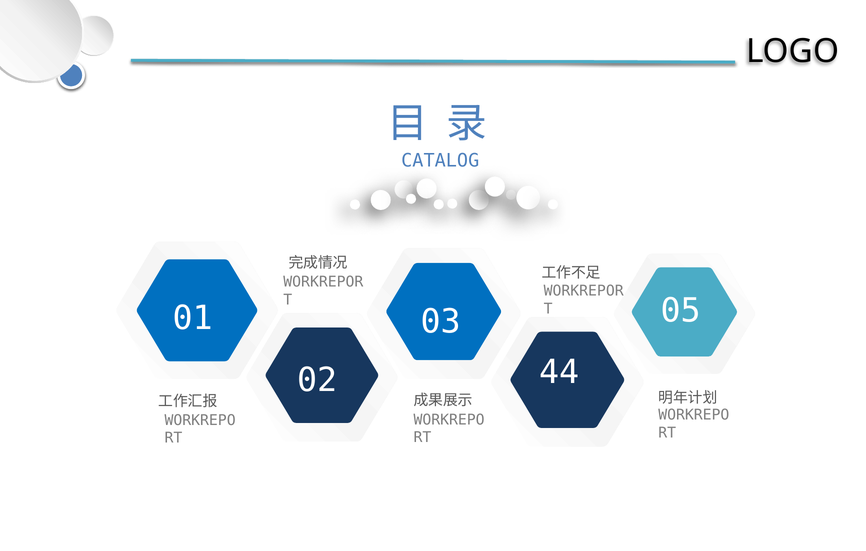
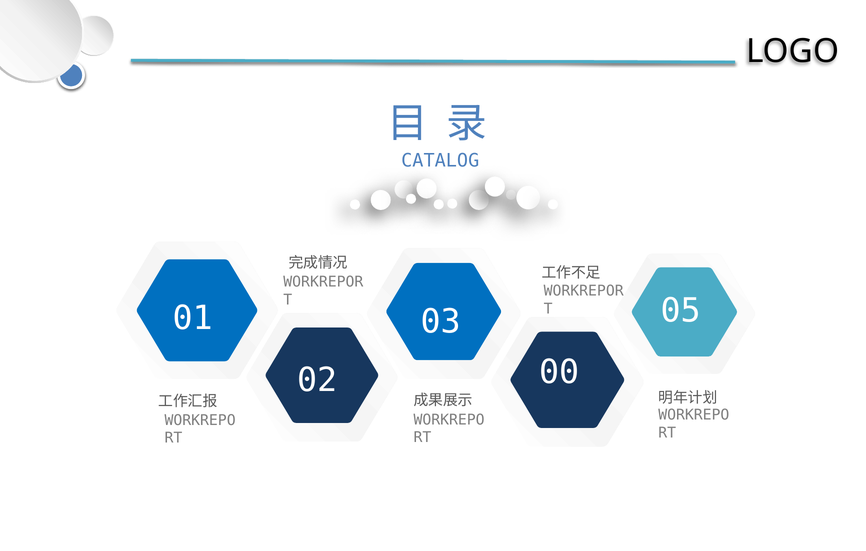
44: 44 -> 00 (559, 372)
